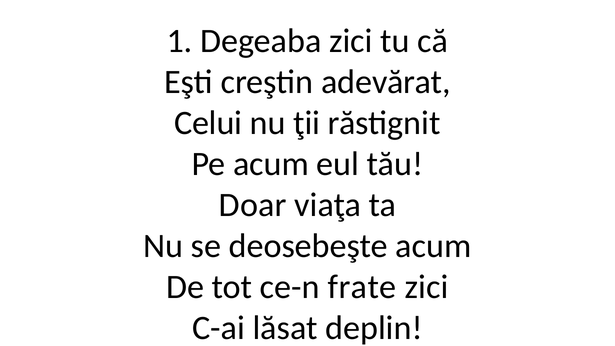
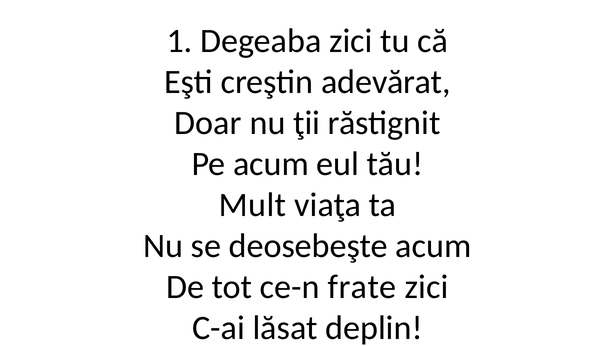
Celui: Celui -> Doar (208, 123)
Doar: Doar -> Mult (253, 205)
